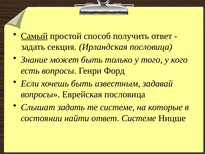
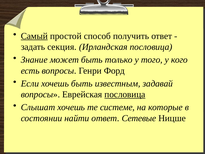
пословица underline: none -> present (125, 94)
Слышат задать: задать -> хочешь (71, 107)
ответ Системе: Системе -> Сетевые (139, 118)
